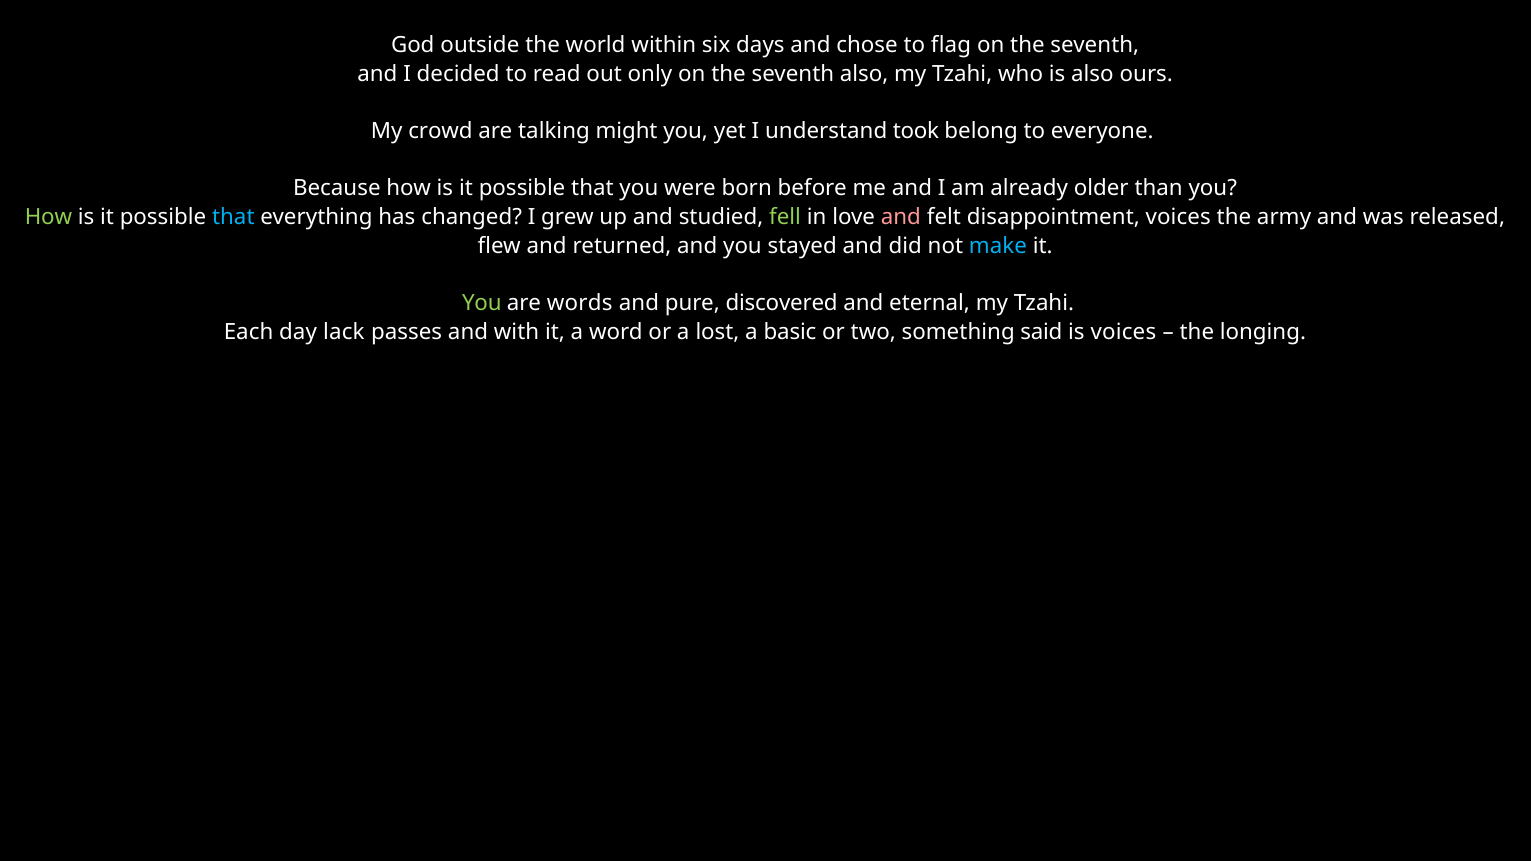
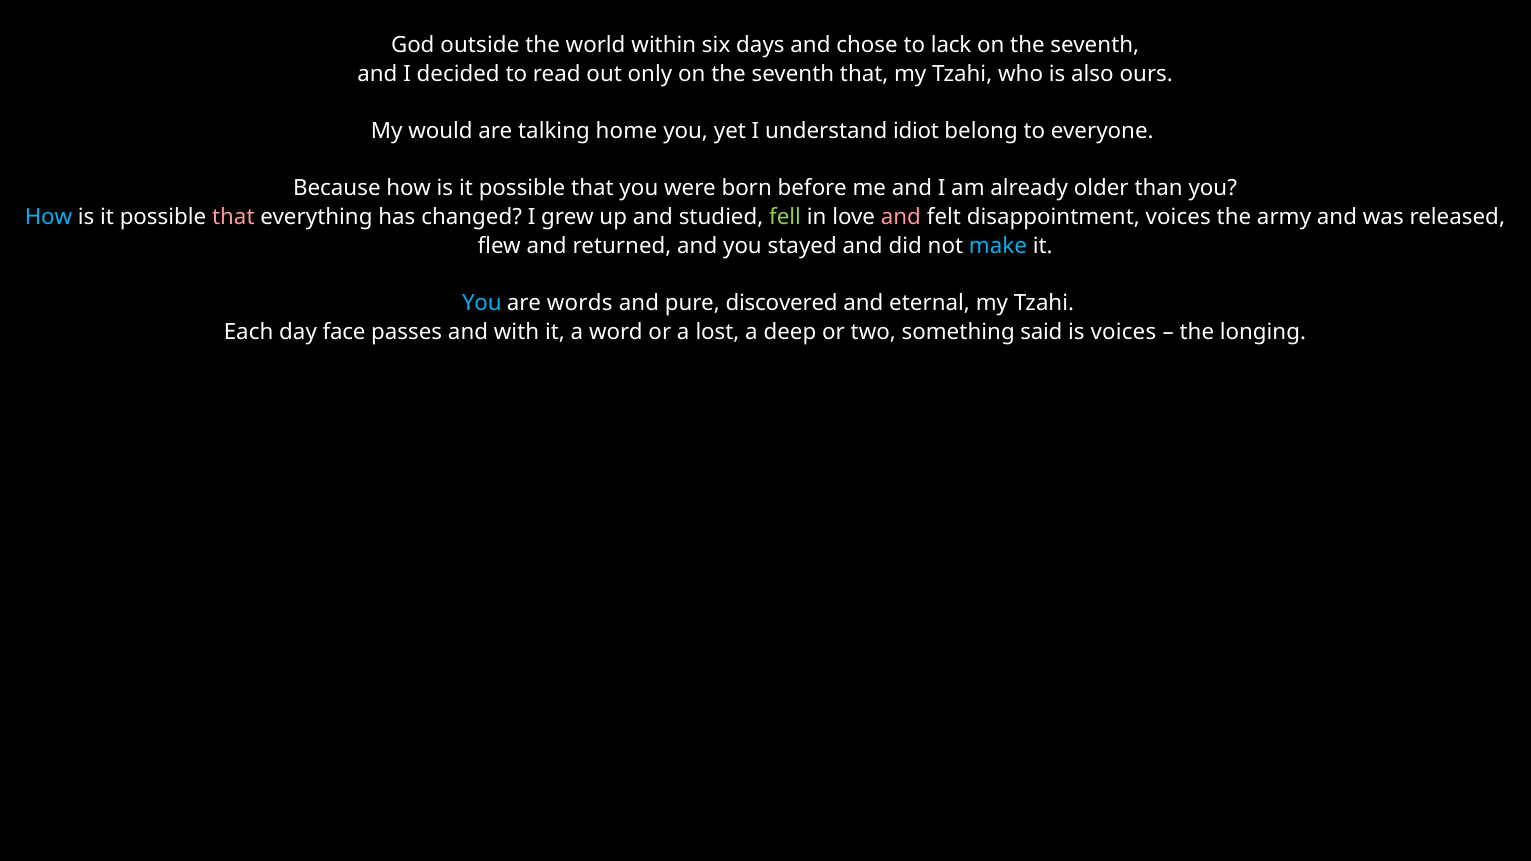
flag: flag -> lack (951, 45)
seventh also: also -> that (864, 74)
crowd: crowd -> would (440, 131)
might: might -> home (626, 131)
took: took -> idiot (916, 131)
How colour: light green -> light blue (48, 217)
that colour: light blue -> pink (233, 217)
You colour: light green -> light blue (482, 303)
lack: lack -> face (344, 332)
basic: basic -> deep (790, 332)
